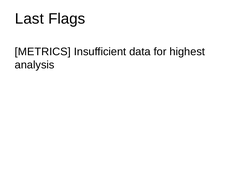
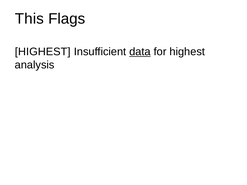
Last: Last -> This (29, 19)
METRICS: METRICS -> HIGHEST (43, 52)
data underline: none -> present (140, 52)
